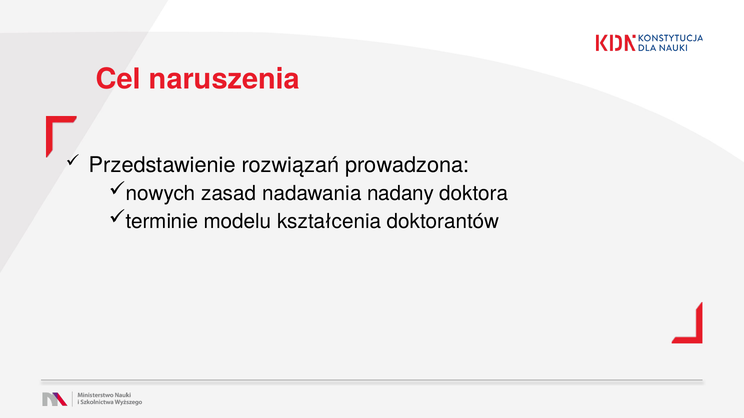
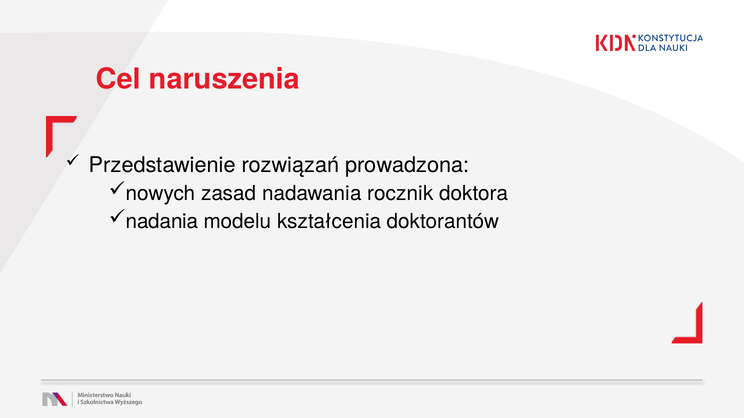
nadany: nadany -> rocznik (400, 194)
terminie: terminie -> nadania (162, 222)
